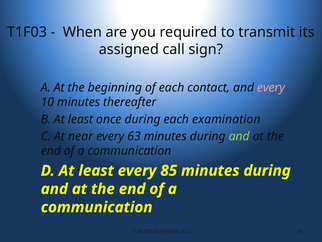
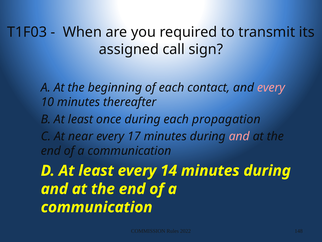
examination: examination -> propagation (226, 119)
63: 63 -> 17 (134, 136)
and colour: light green -> pink (239, 136)
85: 85 -> 14 (169, 170)
